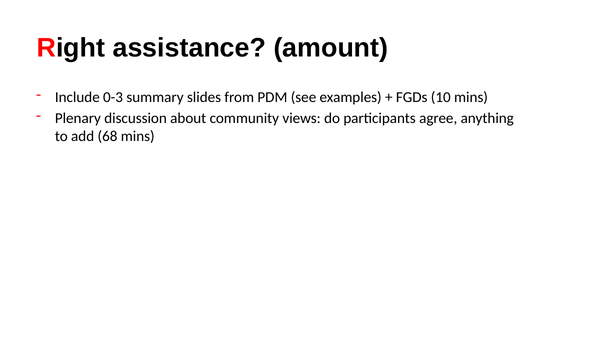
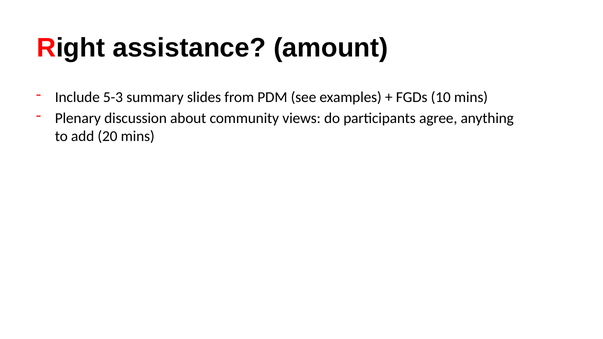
0-3: 0-3 -> 5-3 (113, 97)
68: 68 -> 20 (107, 136)
